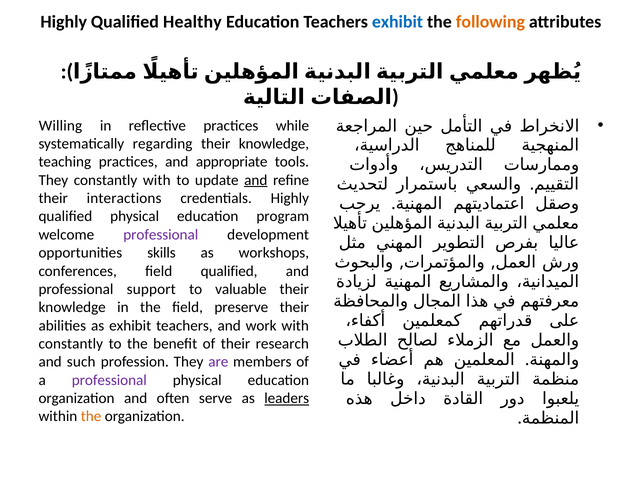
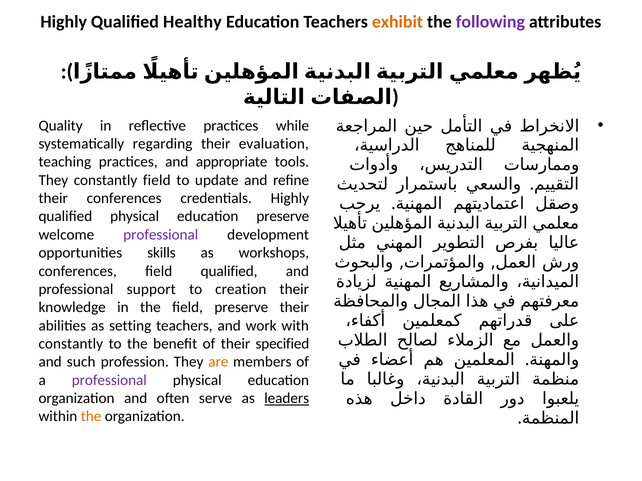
exhibit colour: blue -> orange (397, 22)
following colour: orange -> purple (490, 22)
Willing: Willing -> Quality (61, 126)
knowledge: knowledge -> evaluation (274, 144)
constantly with: with -> field (157, 180)
and underline: present -> none (256, 180)
their interactions: interactions -> conferences (124, 199)
education program: program -> preserve (283, 217)
valuable: valuable -> creation (241, 290)
as exhibit: exhibit -> setting (130, 326)
research: research -> specified (282, 344)
are colour: purple -> orange (218, 362)
